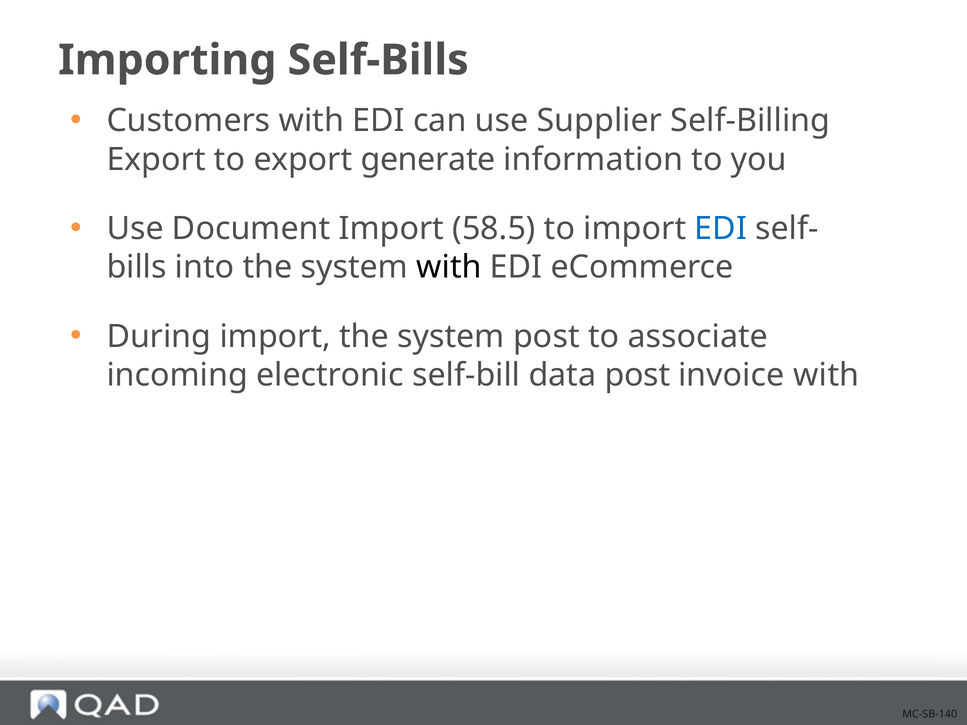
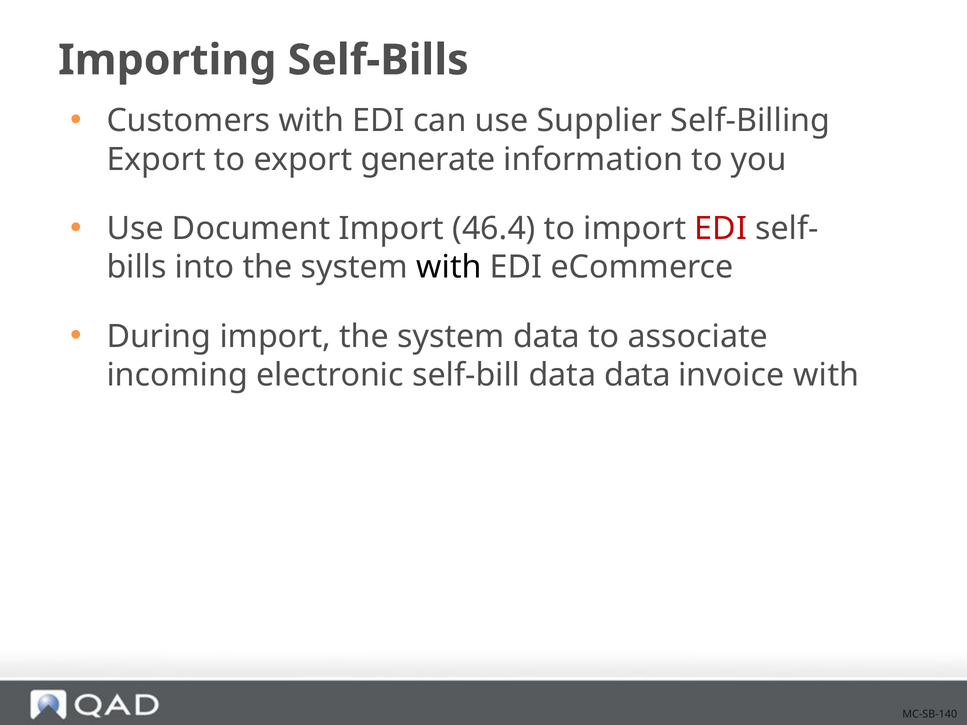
58.5: 58.5 -> 46.4 (494, 229)
EDI colour: blue -> red (721, 229)
system post: post -> data (547, 337)
data post: post -> data (637, 375)
